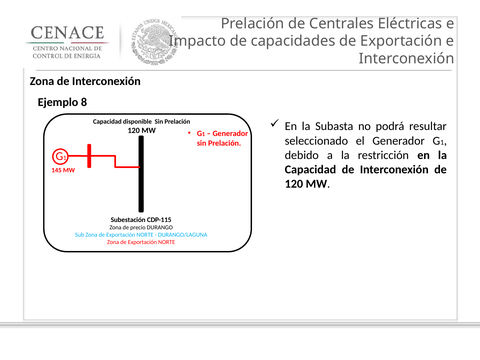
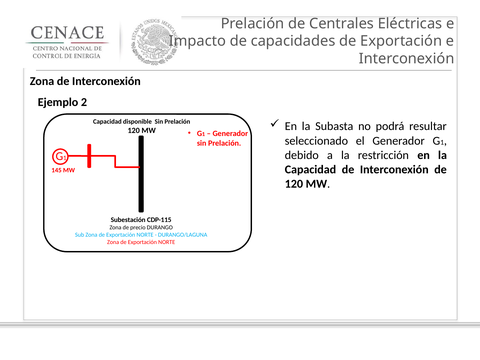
8: 8 -> 2 (84, 102)
